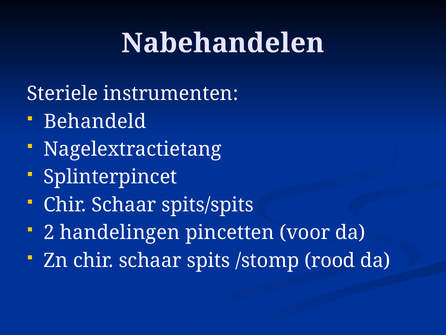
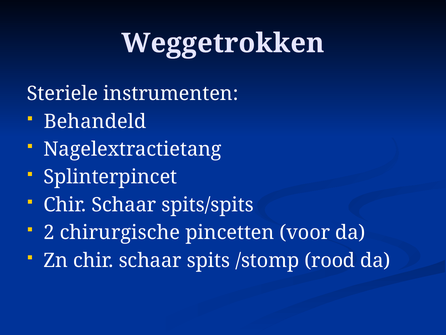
Nabehandelen: Nabehandelen -> Weggetrokken (223, 43)
handelingen: handelingen -> chirurgische (120, 232)
